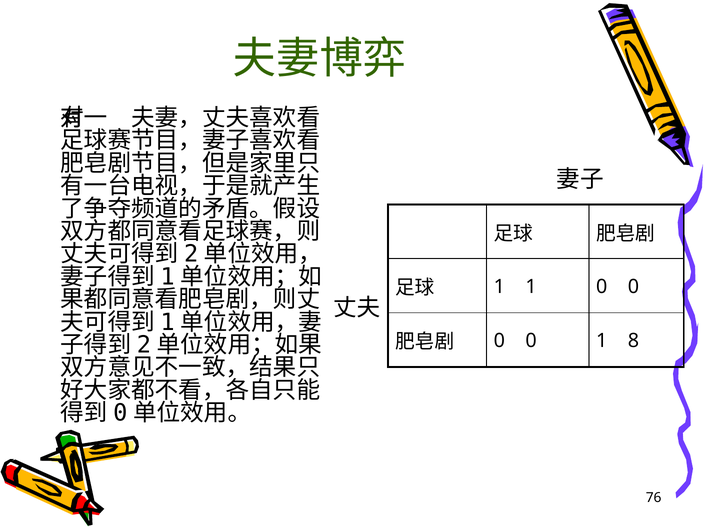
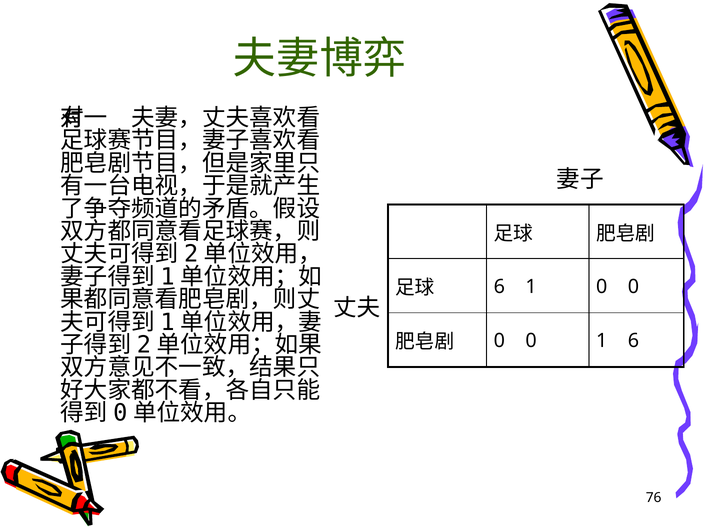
1: 1 -> 6 (499, 287)
1 8: 8 -> 6 (633, 341)
